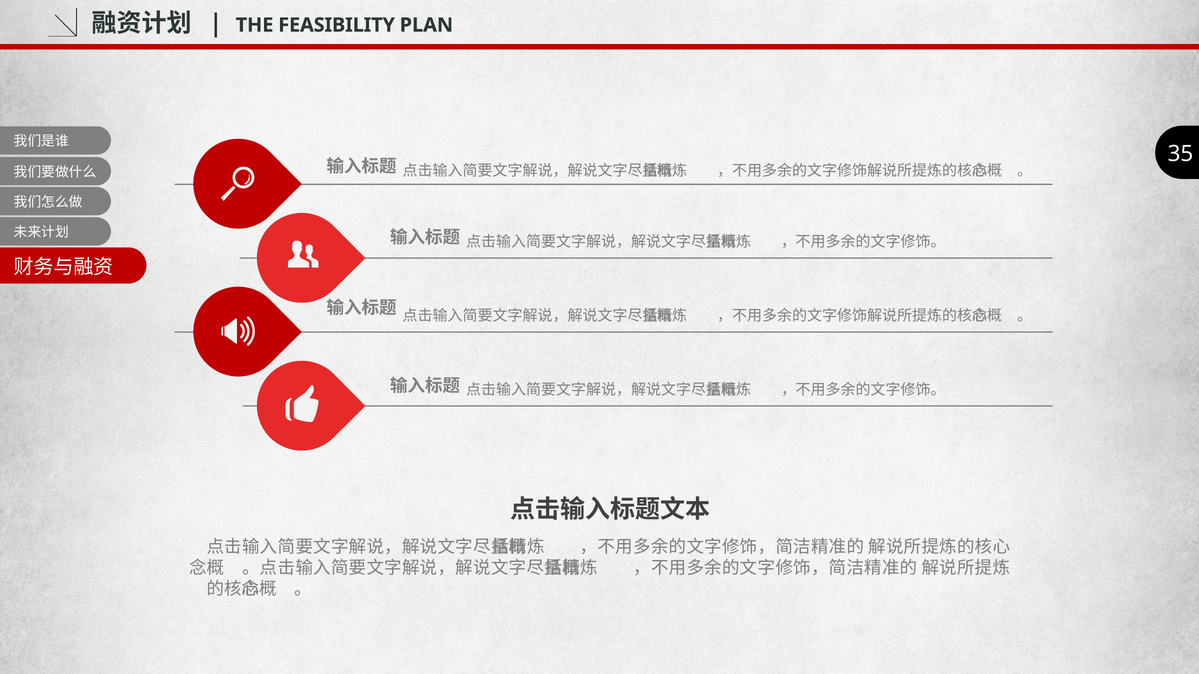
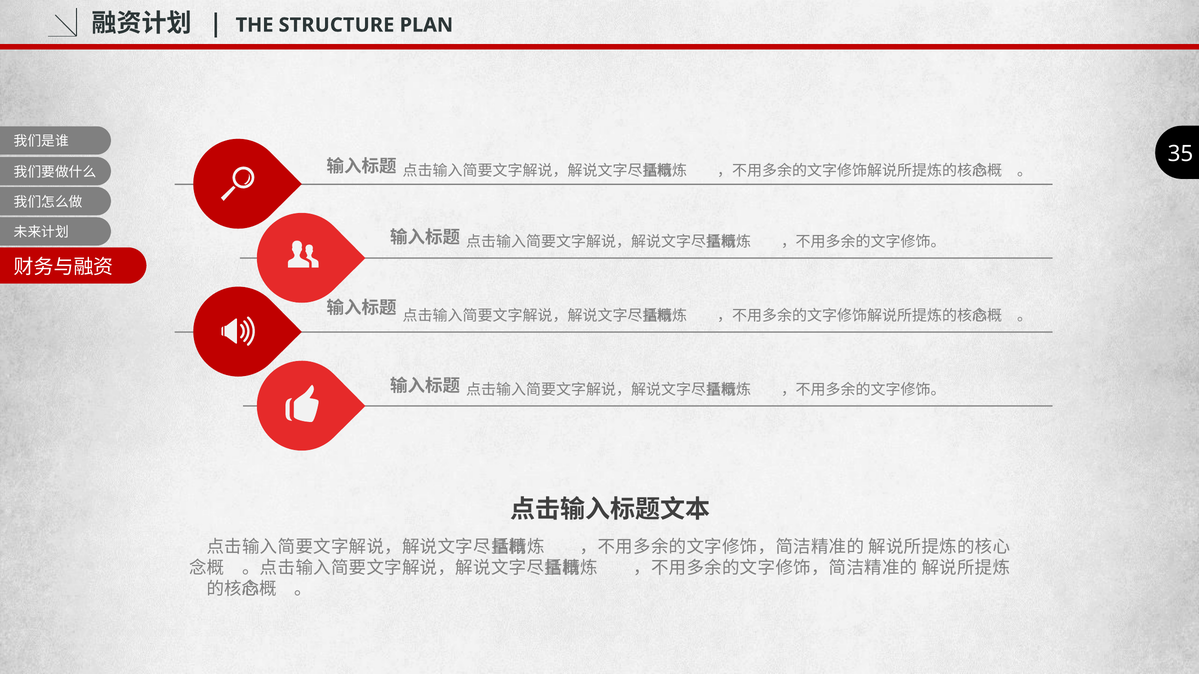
FEASIBILITY: FEASIBILITY -> STRUCTURE (336, 25)
